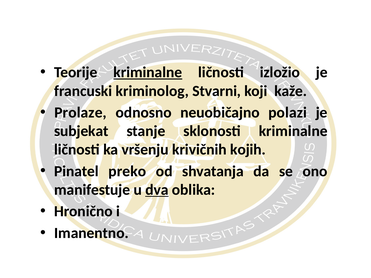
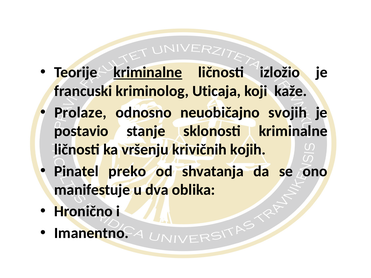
Stvarni: Stvarni -> Uticaja (217, 91)
polazi: polazi -> svojih (288, 113)
subjekat: subjekat -> postavio (81, 131)
dva underline: present -> none (157, 190)
